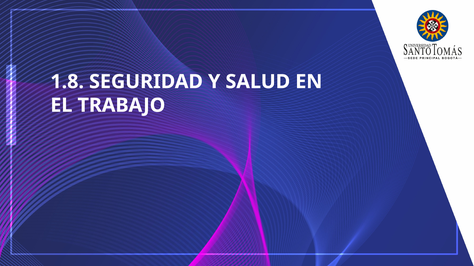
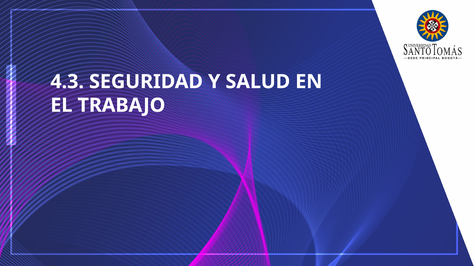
1.8: 1.8 -> 4.3 (67, 82)
